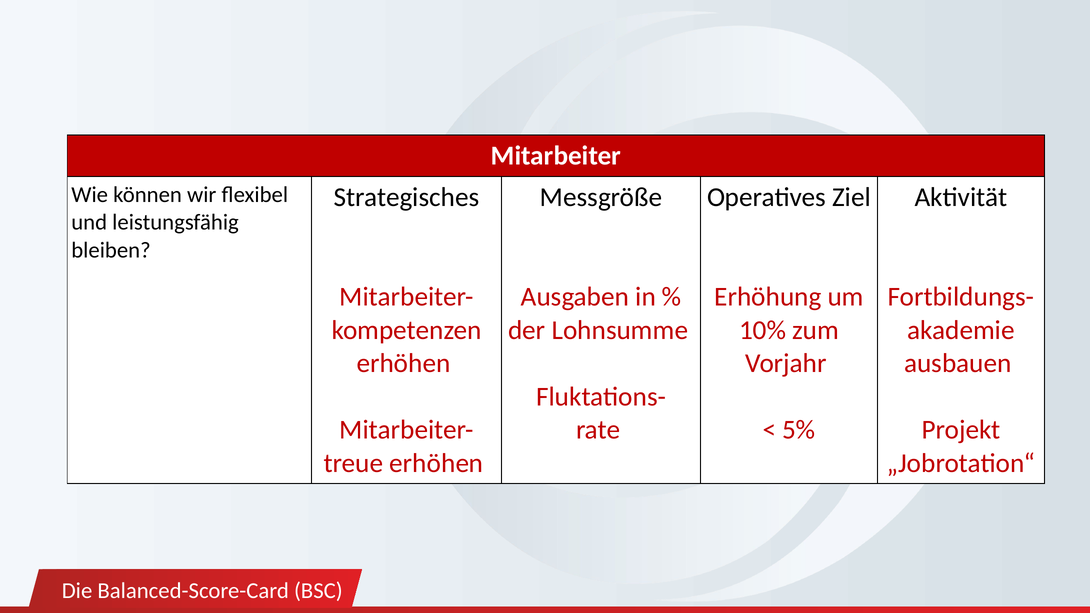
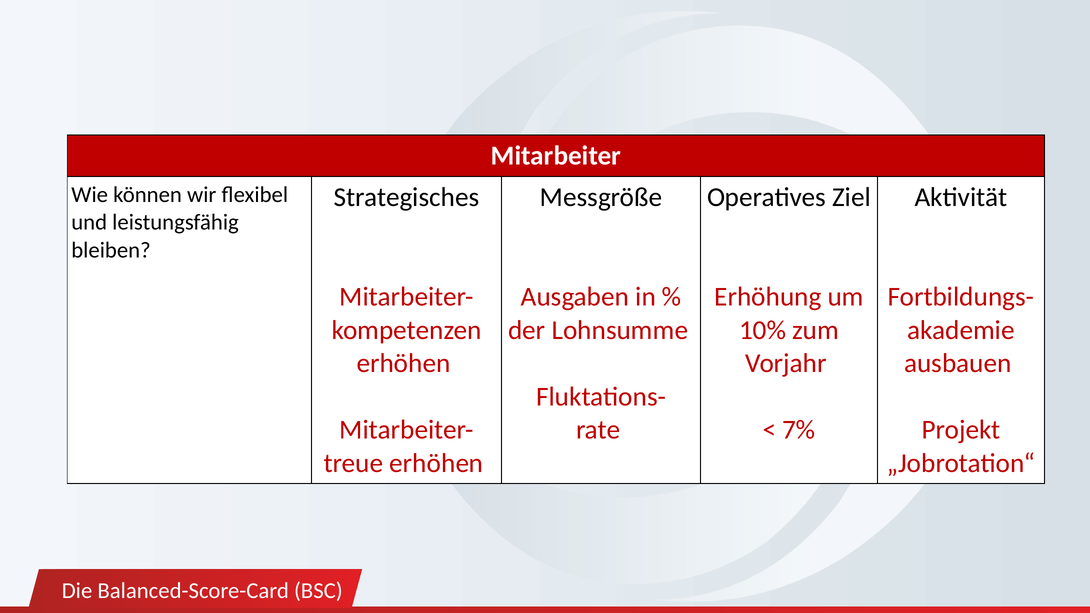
5%: 5% -> 7% (799, 430)
